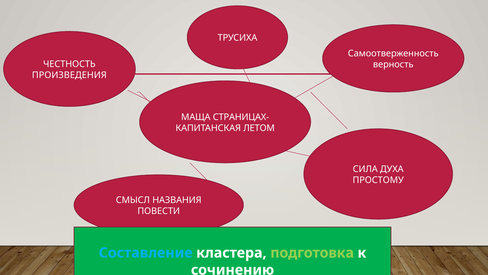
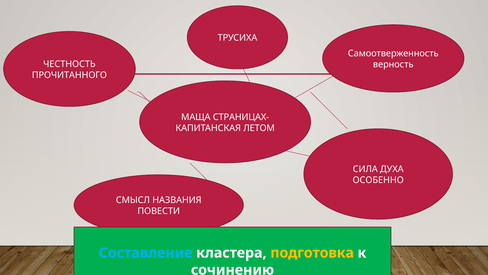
ПРОИЗВЕДЕНИЯ: ПРОИЗВЕДЕНИЯ -> ПРОЧИТАННОГО (69, 75)
ПРОСТОМУ: ПРОСТОМУ -> ОСОБЕННО (378, 180)
подготовка colour: light green -> yellow (312, 252)
